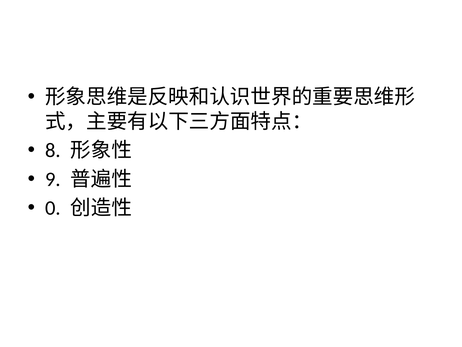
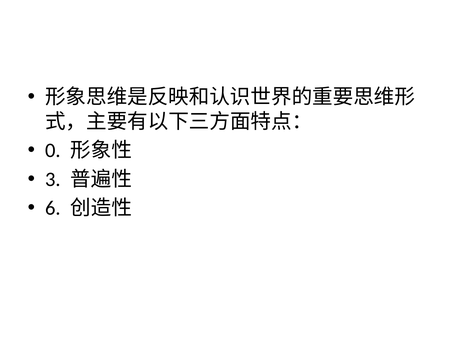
8: 8 -> 0 (53, 150)
9: 9 -> 3 (53, 179)
0: 0 -> 6 (53, 208)
